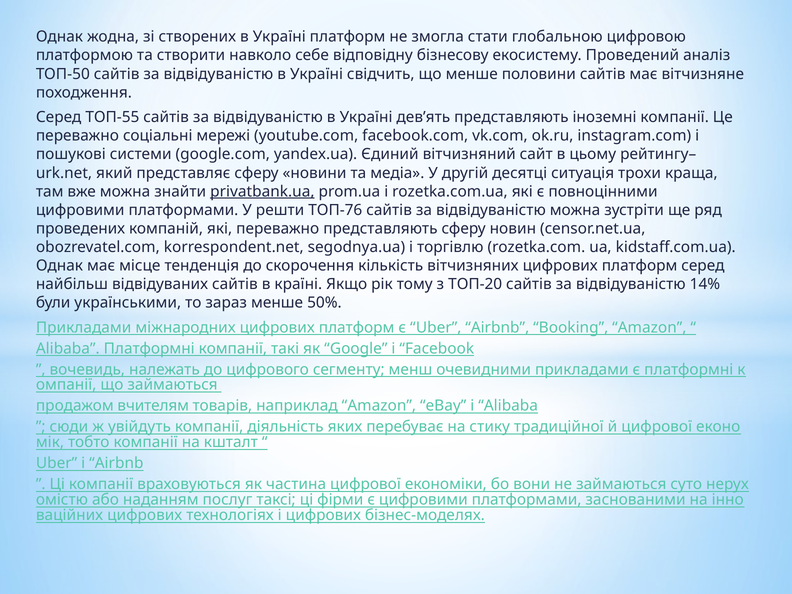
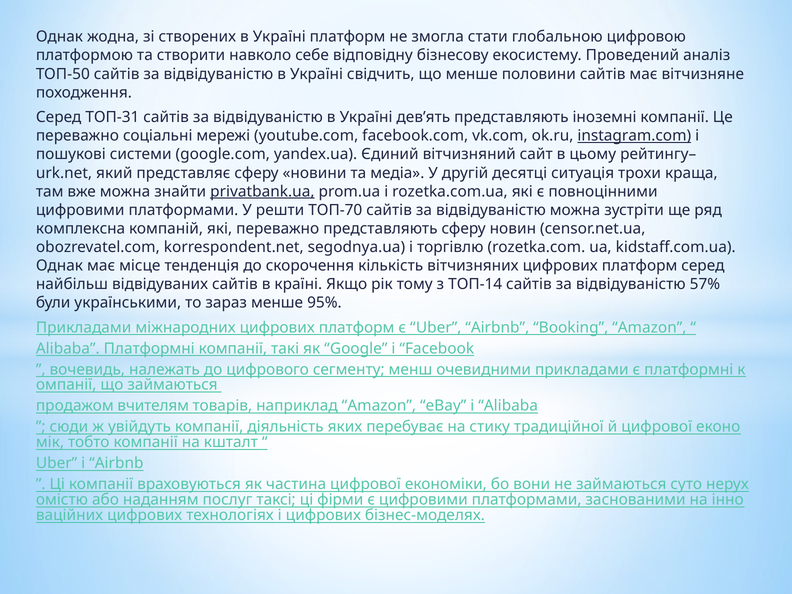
ТОП-55: ТОП-55 -> ТОП-31 (112, 117)
instagram.com underline: none -> present (634, 136)
ТОП-76: ТОП-76 -> ТОП-70 (335, 210)
проведених: проведених -> комплексна (81, 228)
ТОП-20: ТОП-20 -> ТОП-14 (475, 284)
14%: 14% -> 57% (705, 284)
50%: 50% -> 95% (324, 303)
